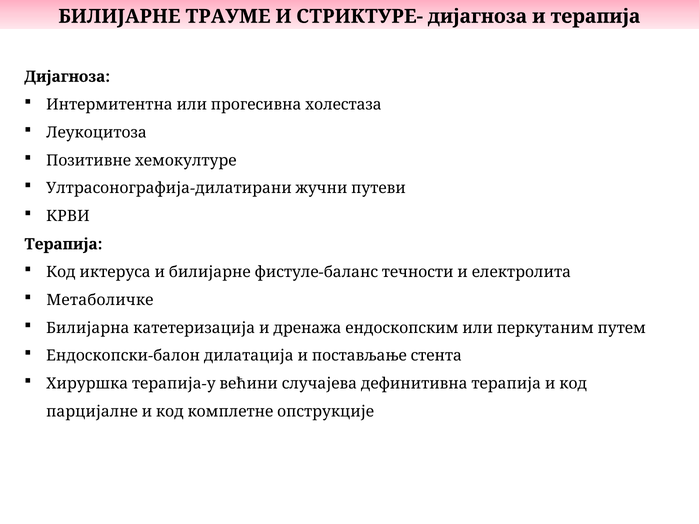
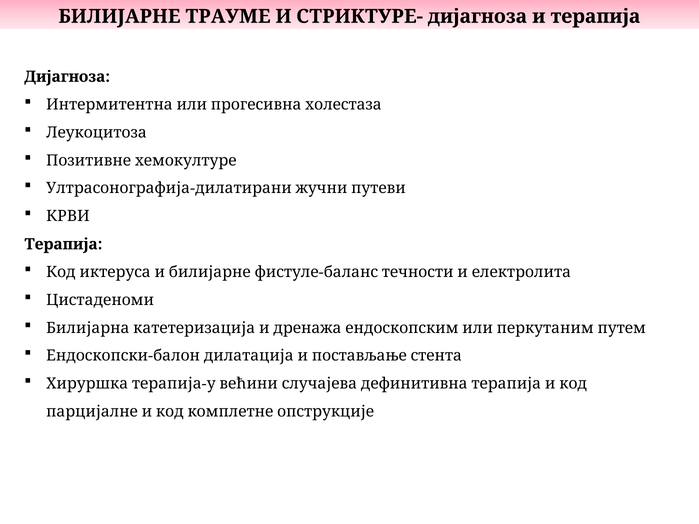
Метаболичке: Метаболичке -> Цистаденоми (100, 300)
